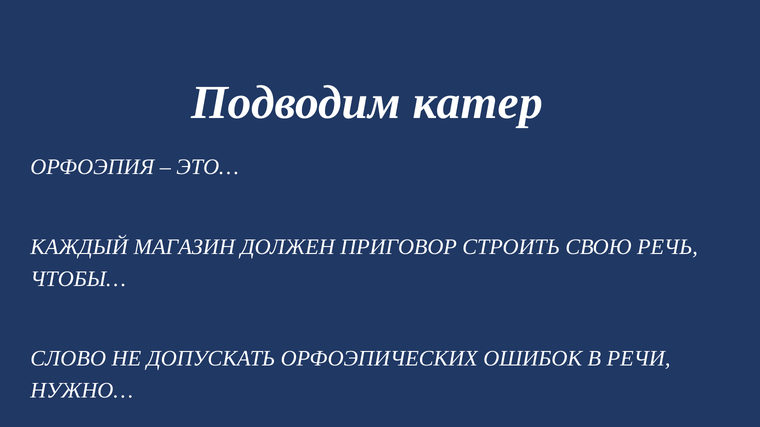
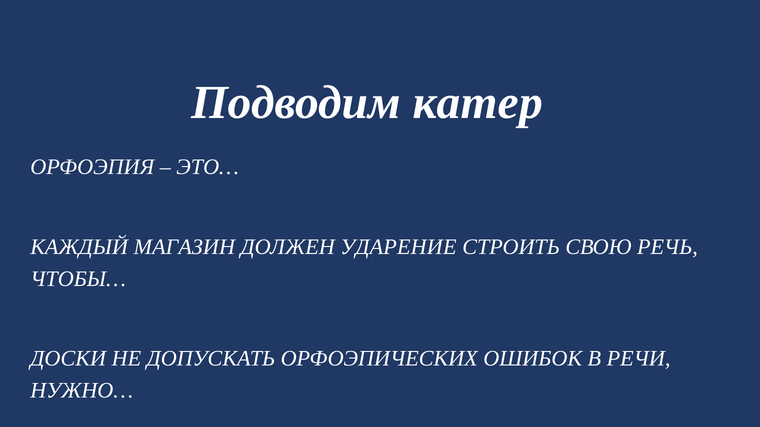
ПРИГОВОР: ПРИГОВОР -> УДАРЕНИЕ (398, 247)
СЛОВО: СЛОВО -> ДОСКИ (68, 359)
